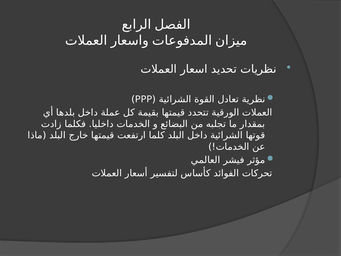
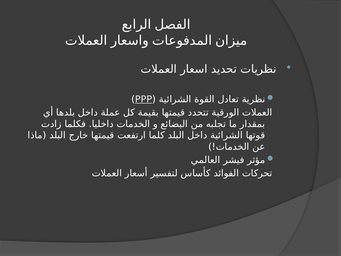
PPP underline: none -> present (144, 99)
